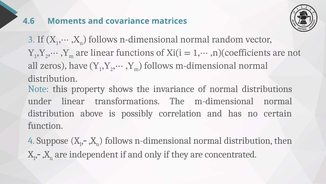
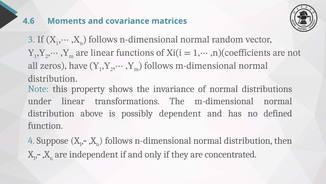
correlation: correlation -> dependent (180, 113)
certain: certain -> defined (278, 113)
